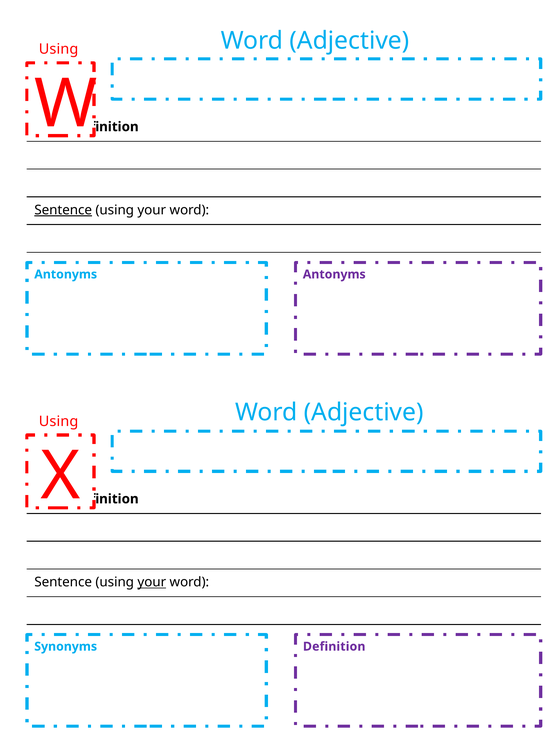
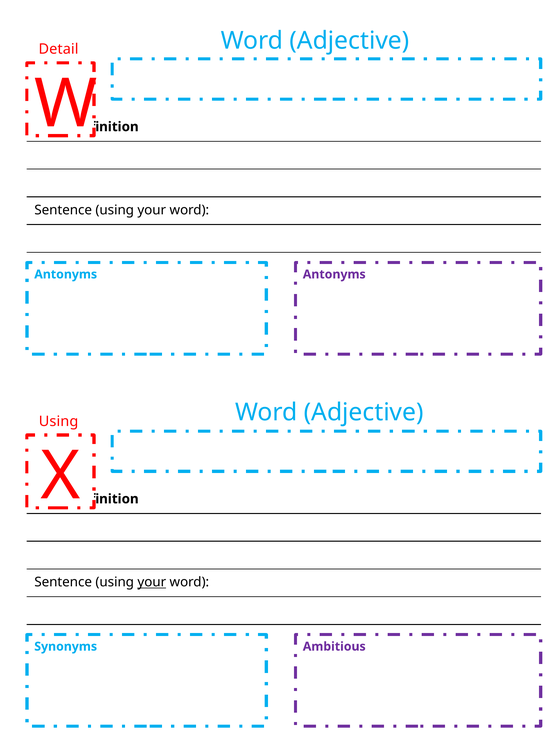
Using: Using -> Detail (59, 49)
Sentence underline: present -> none (63, 210)
Synonyms Definition: Definition -> Ambitious (334, 646)
